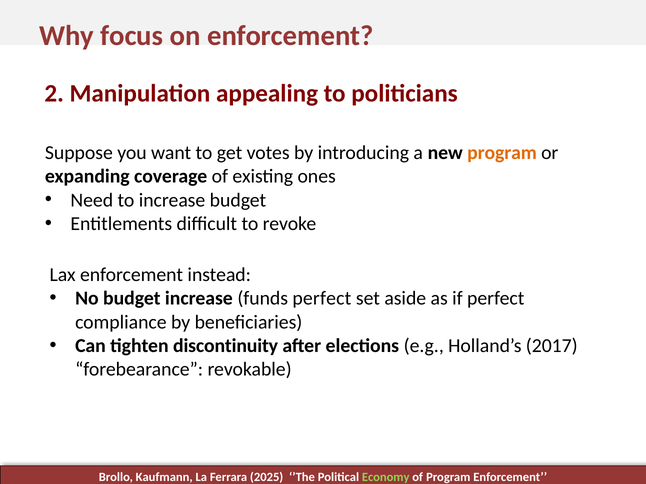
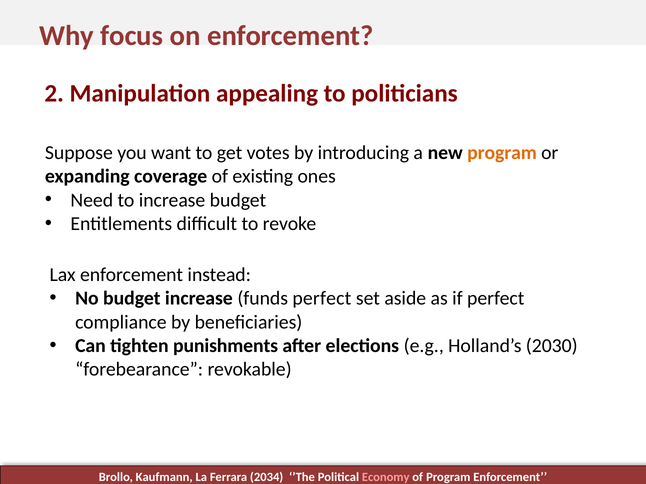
discontinuity: discontinuity -> punishments (226, 346)
2017: 2017 -> 2030 (552, 346)
2025: 2025 -> 2034 (267, 478)
Economy colour: light green -> pink (386, 478)
